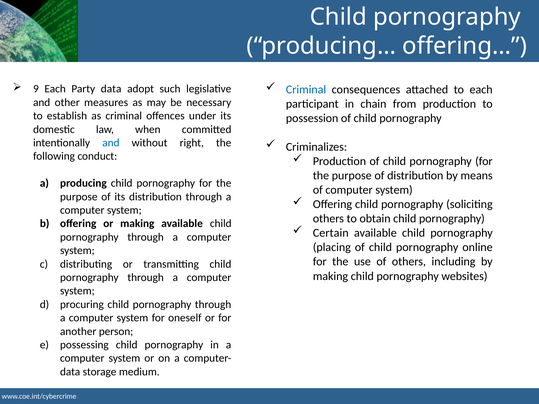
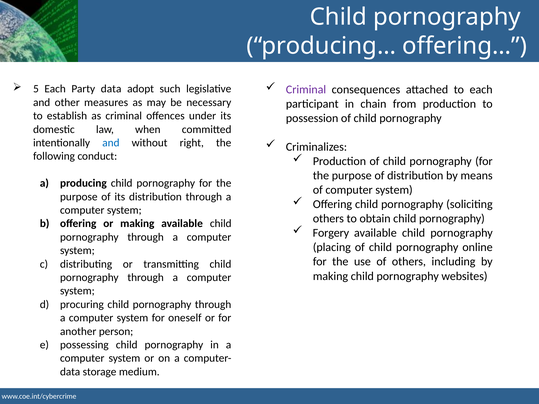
9: 9 -> 5 (36, 89)
Criminal colour: blue -> purple (306, 89)
Certain: Certain -> Forgery (331, 233)
